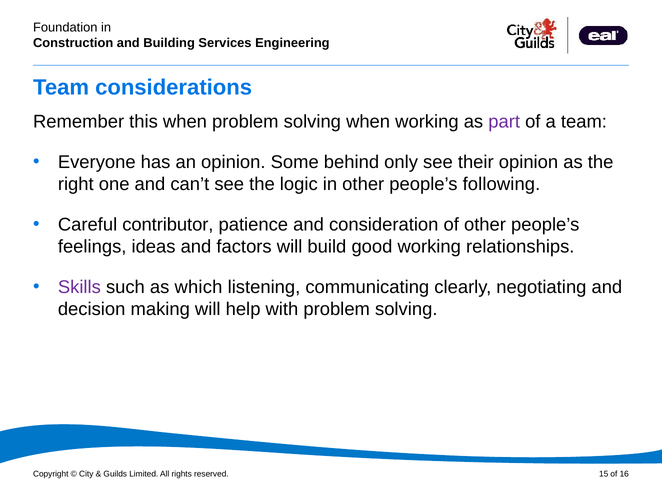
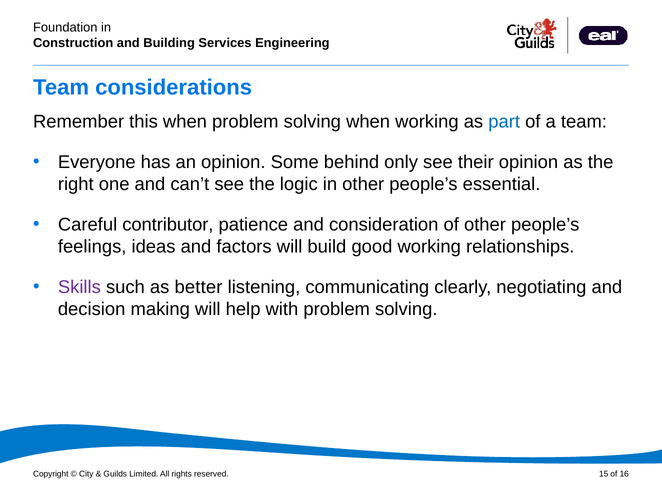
part colour: purple -> blue (504, 122)
following: following -> essential (502, 184)
which: which -> better (198, 287)
